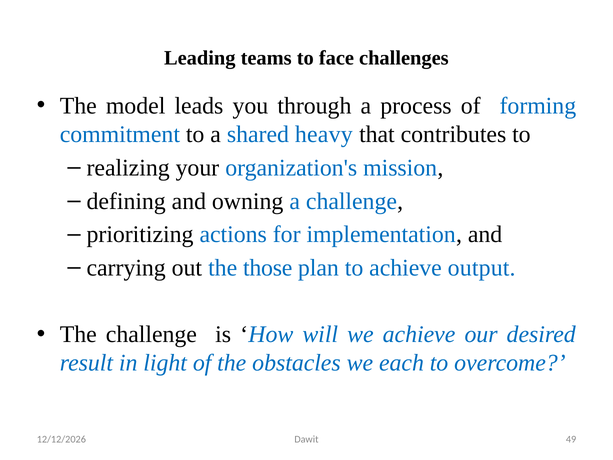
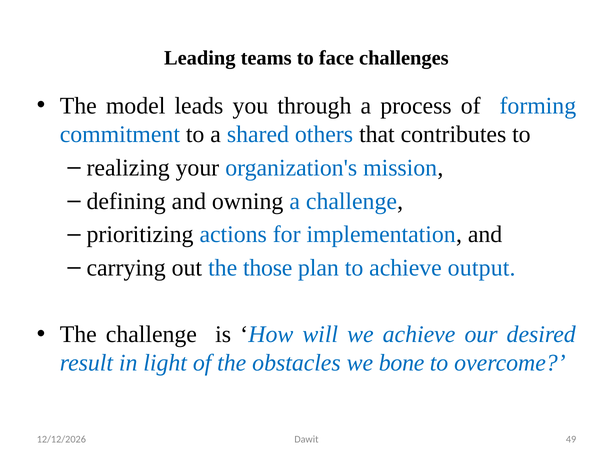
heavy: heavy -> others (324, 134)
each: each -> bone (402, 363)
